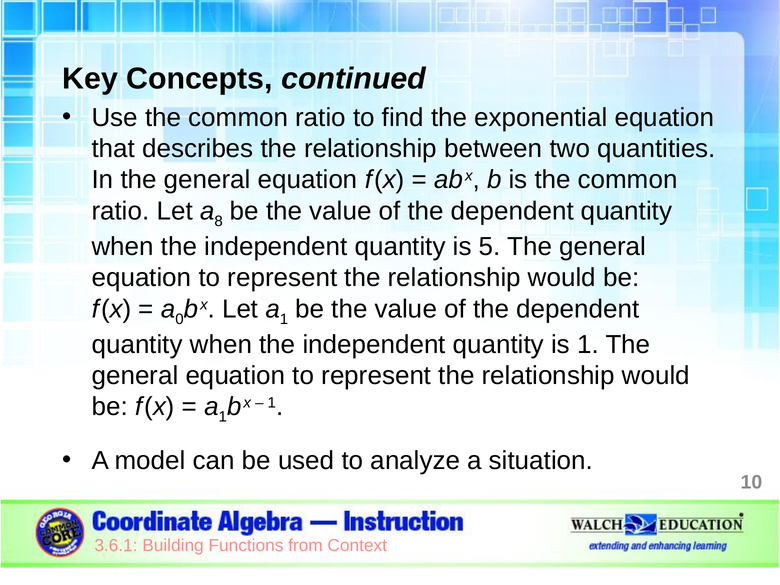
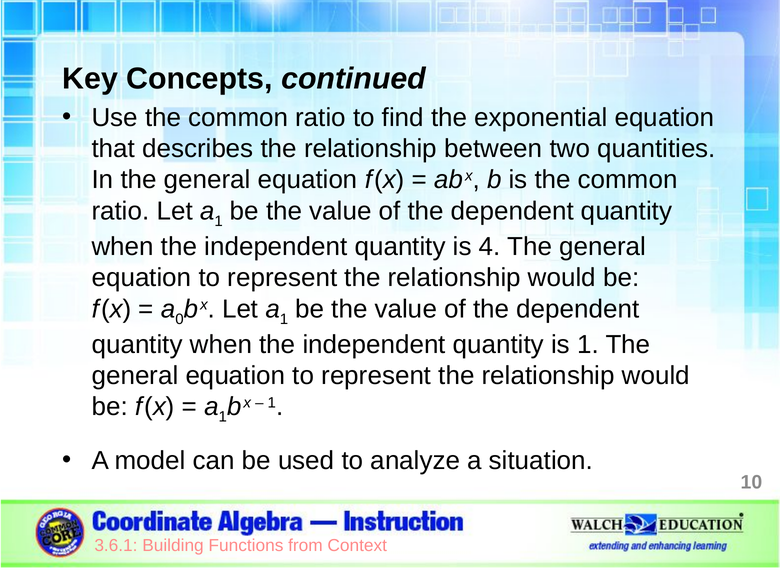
ratio Let a 8: 8 -> 1 (219, 221)
5: 5 -> 4 (490, 247)
